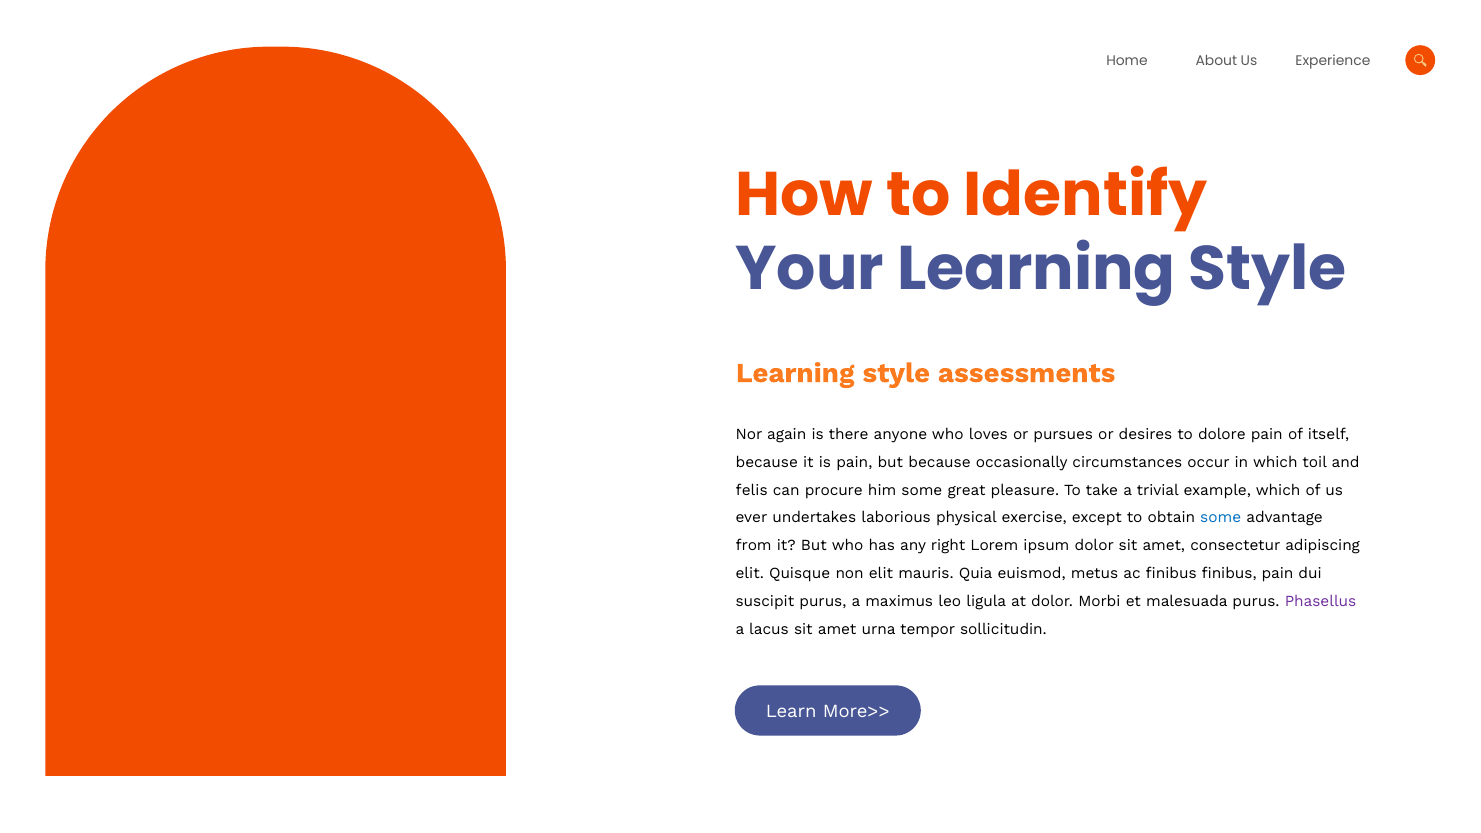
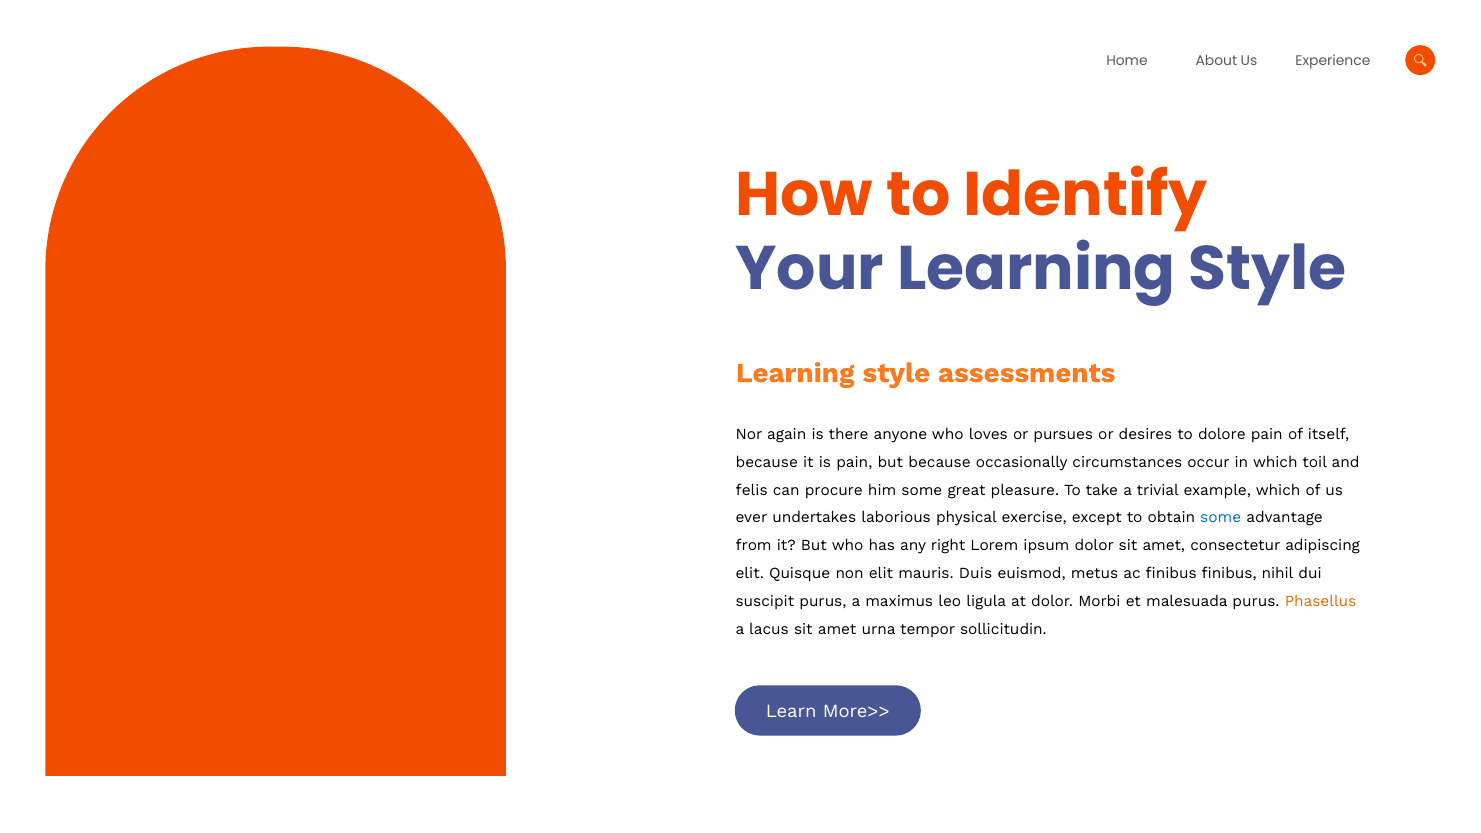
Quia: Quia -> Duis (975, 573)
finibus pain: pain -> nihil (1277, 573)
Phasellus colour: purple -> orange (1321, 601)
